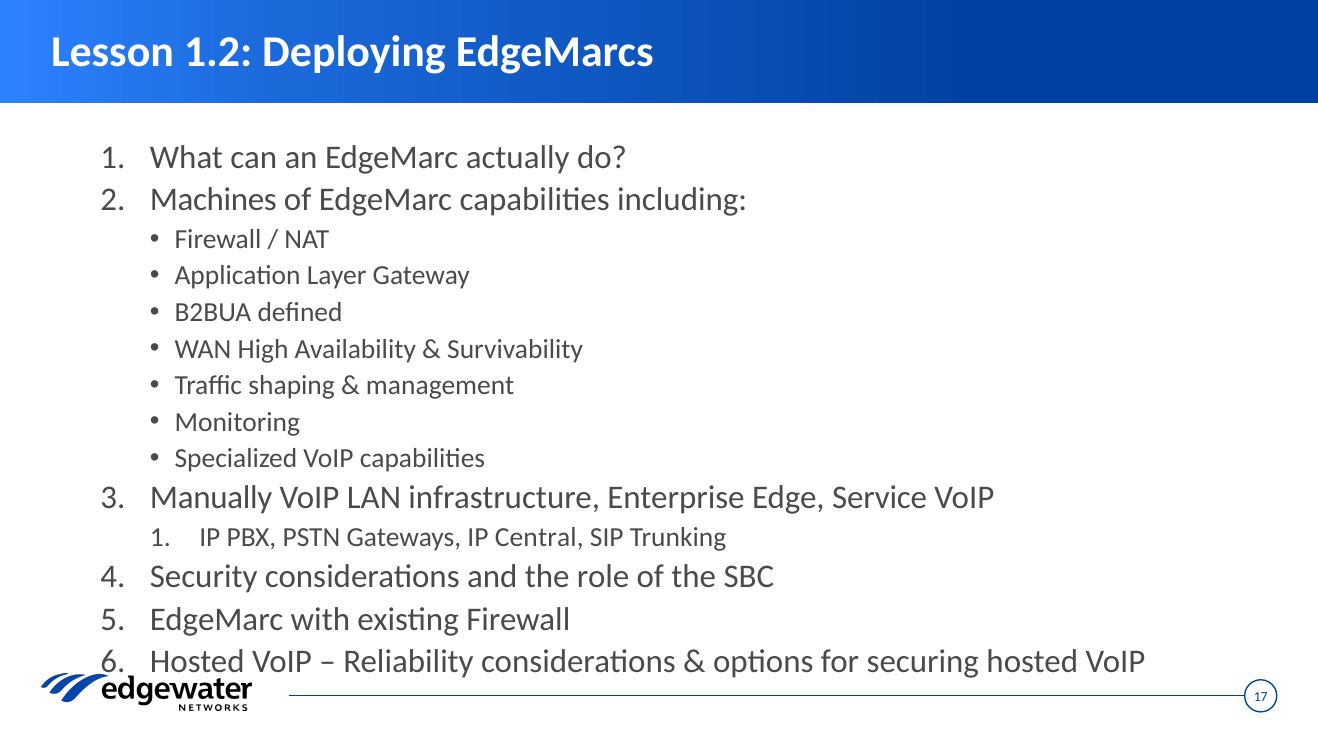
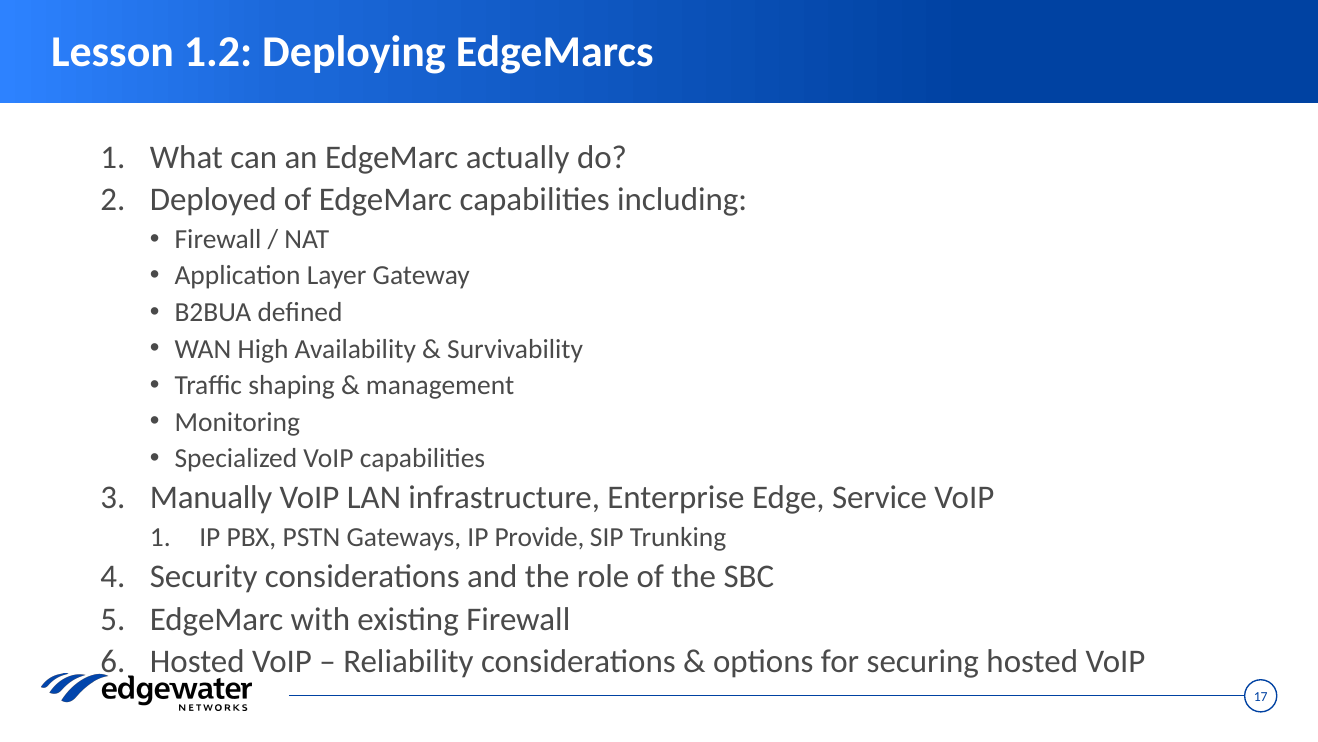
Machines: Machines -> Deployed (213, 200)
Central: Central -> Provide (539, 537)
